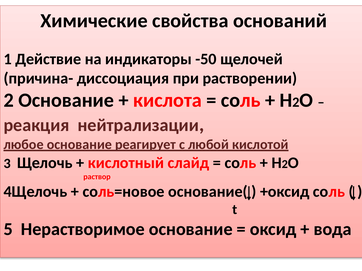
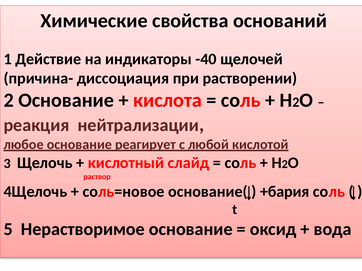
-50: -50 -> -40 (206, 59)
+оксид: +оксид -> +бария (285, 192)
